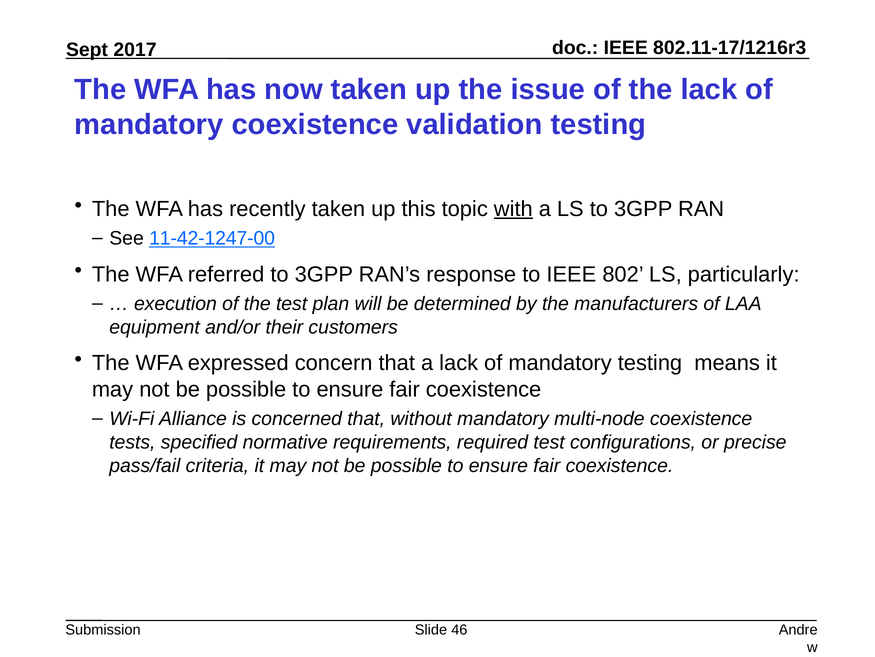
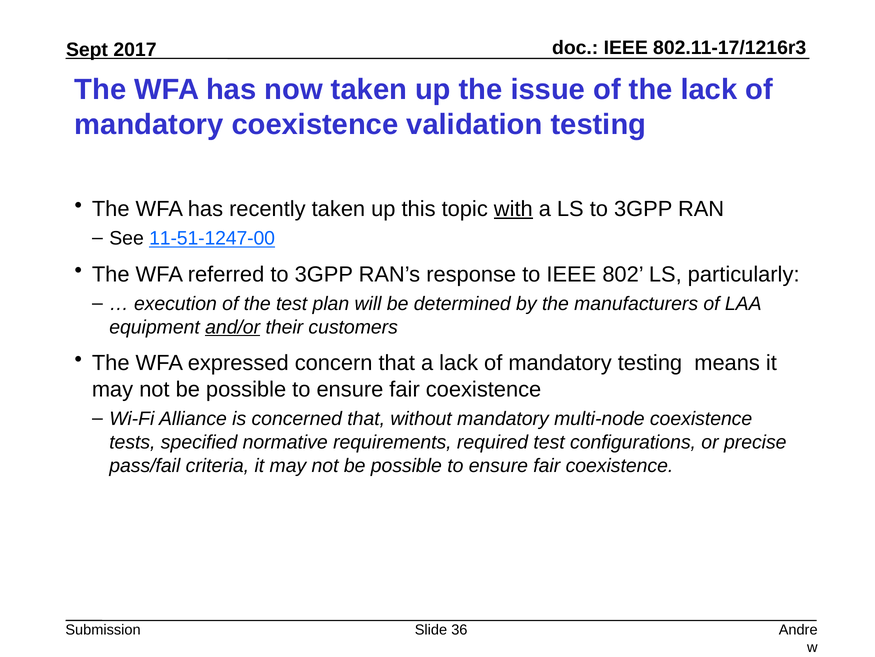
11-42-1247-00: 11-42-1247-00 -> 11-51-1247-00 (212, 238)
and/or underline: none -> present (233, 327)
46: 46 -> 36 (459, 629)
